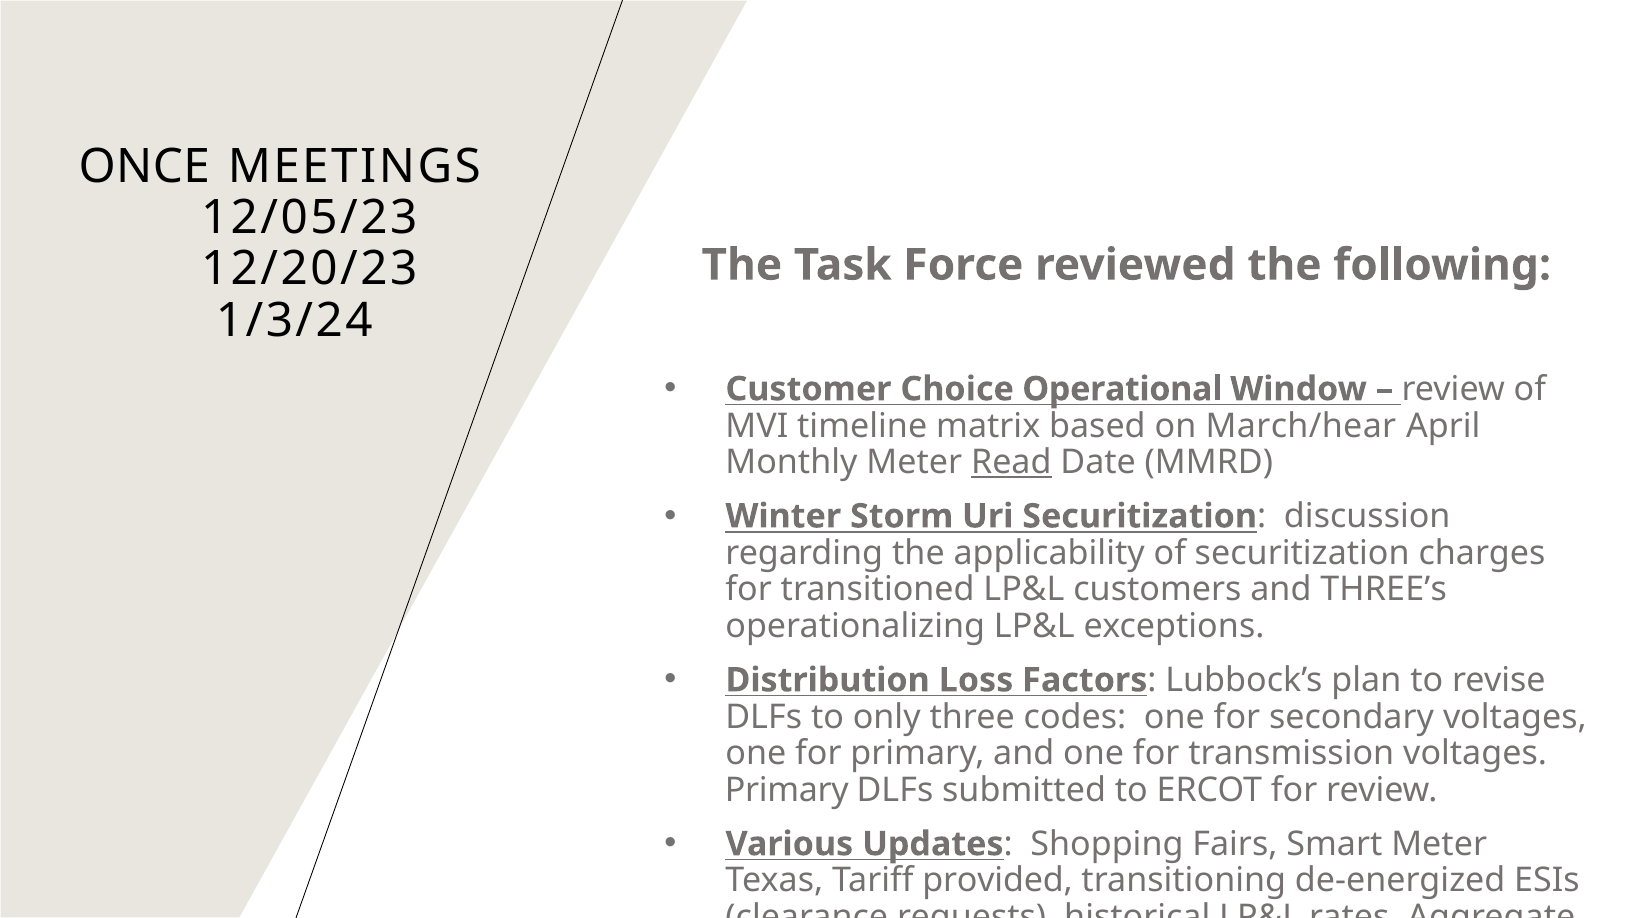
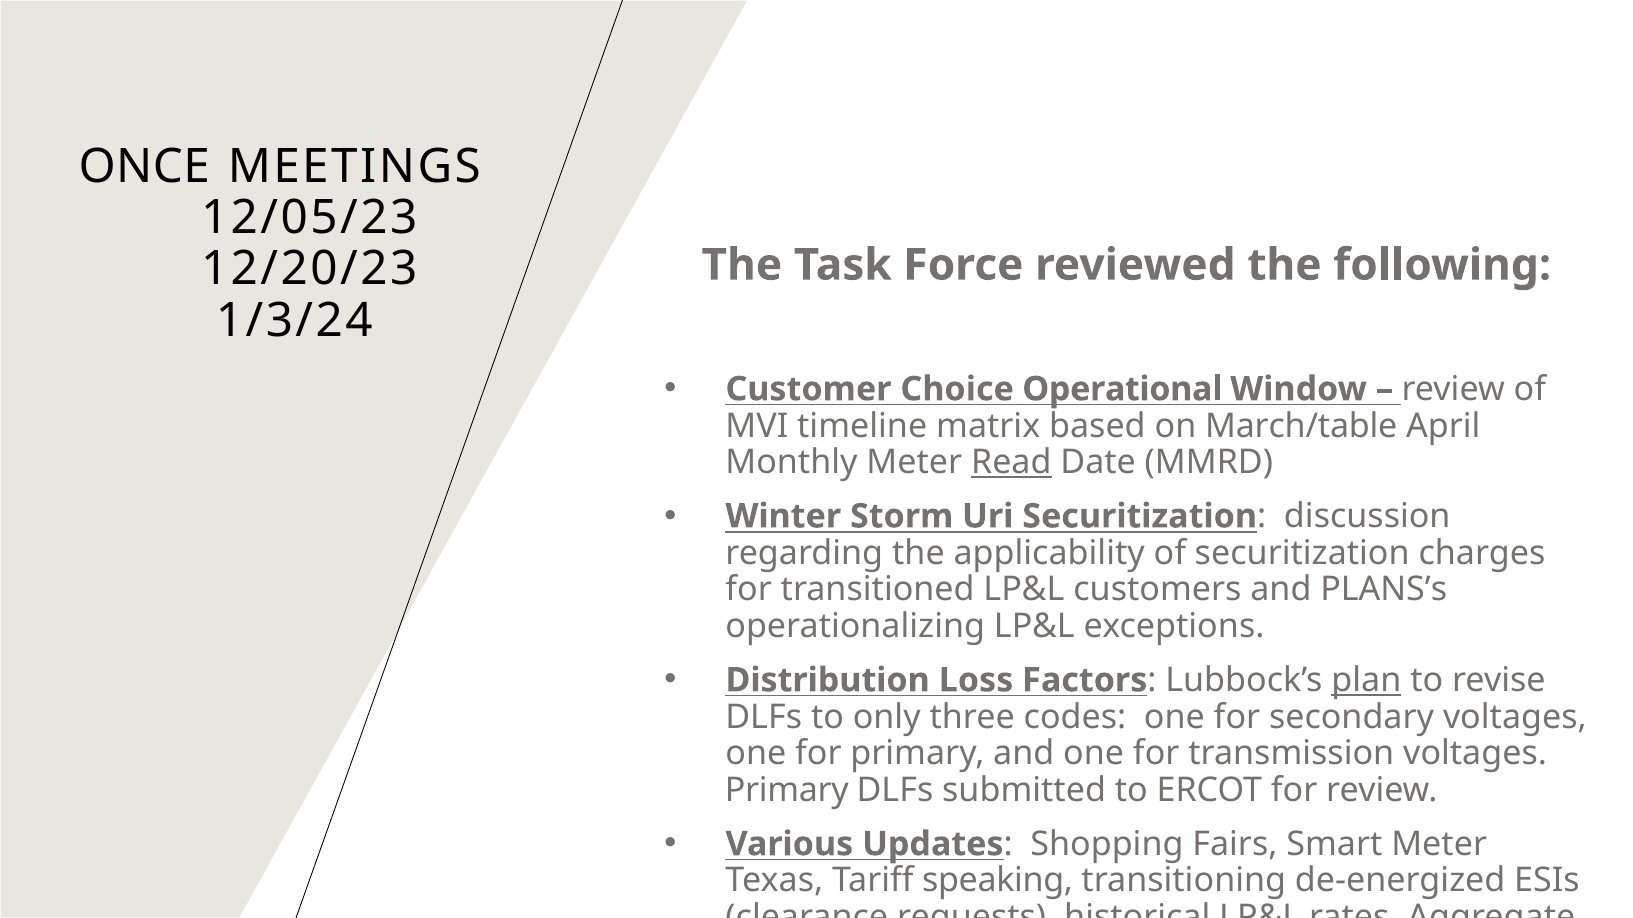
March/hear: March/hear -> March/table (1301, 426)
THREE’s: THREE’s -> PLANS’s (1384, 590)
plan underline: none -> present (1366, 681)
provided: provided -> speaking (998, 881)
